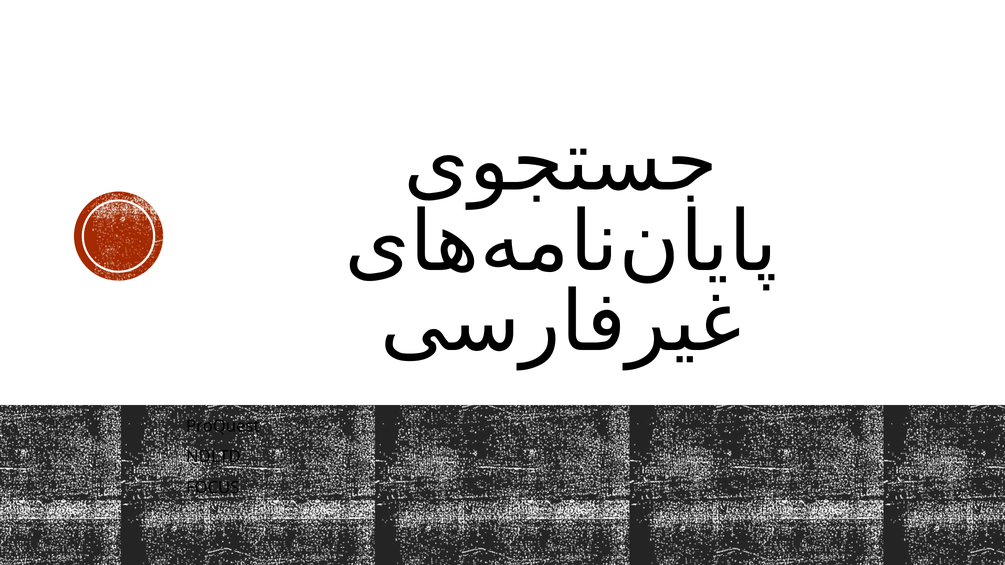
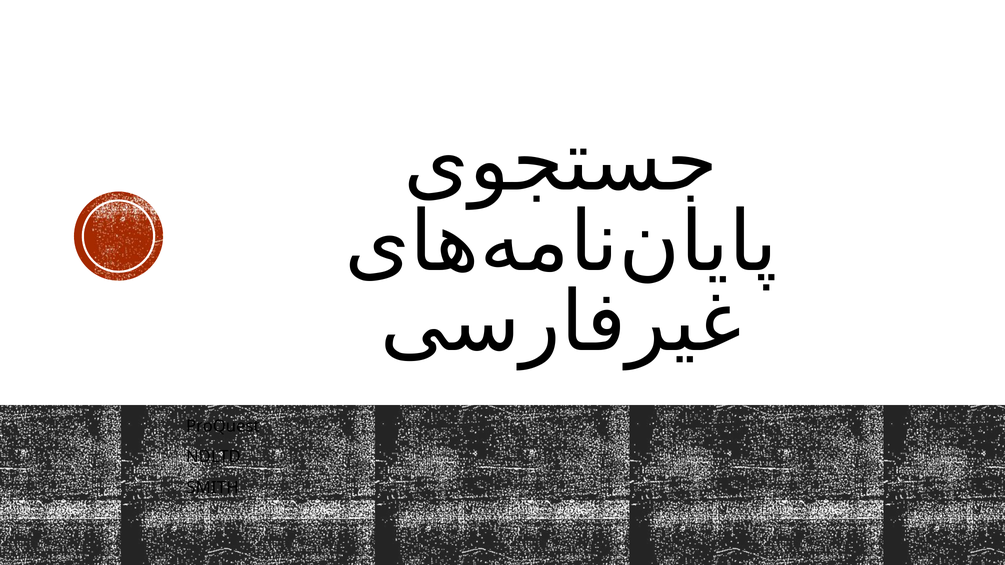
FOCUS: FOCUS -> SMITH (213, 488)
